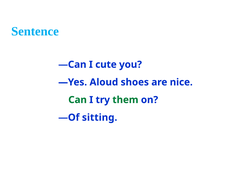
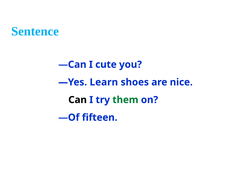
Aloud: Aloud -> Learn (104, 82)
Can colour: green -> black (78, 100)
sitting: sitting -> fifteen (100, 117)
